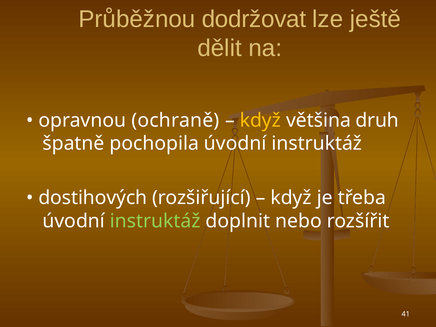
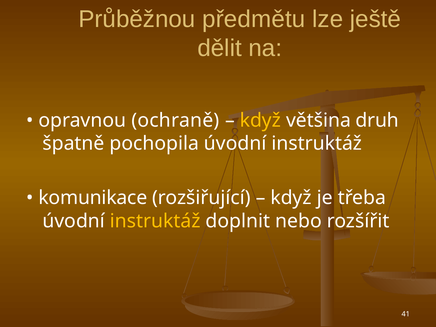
dodržovat: dodržovat -> předmětu (254, 19)
dostihových: dostihových -> komunikace (93, 198)
instruktáž colour: light green -> yellow (155, 221)
